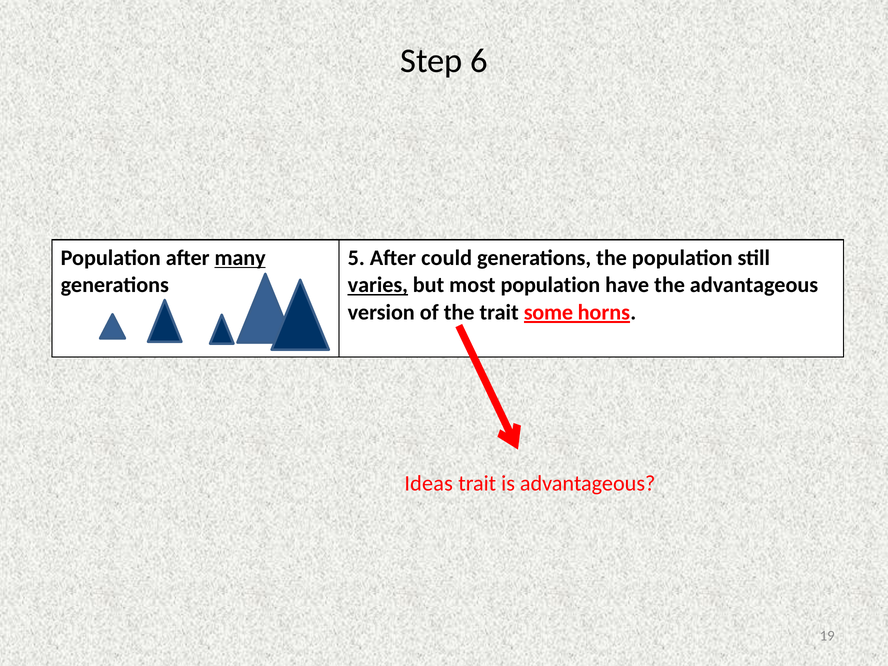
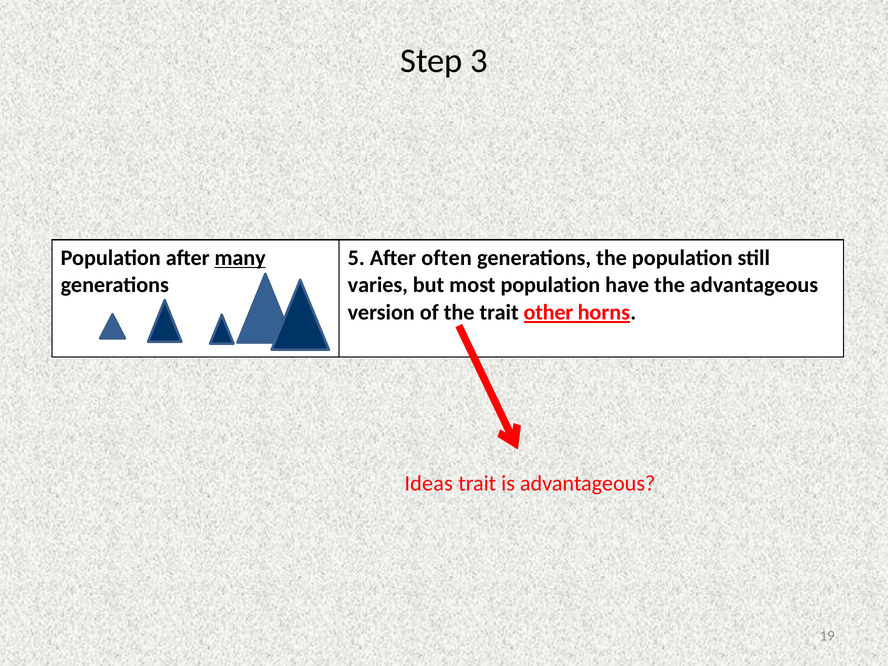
6: 6 -> 3 (479, 61)
could: could -> often (447, 258)
varies underline: present -> none (378, 285)
some: some -> other (548, 312)
